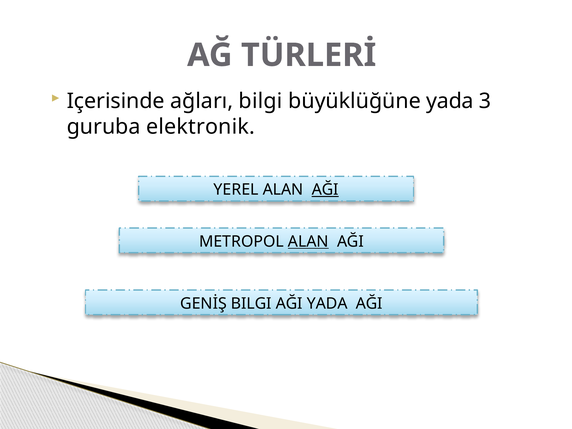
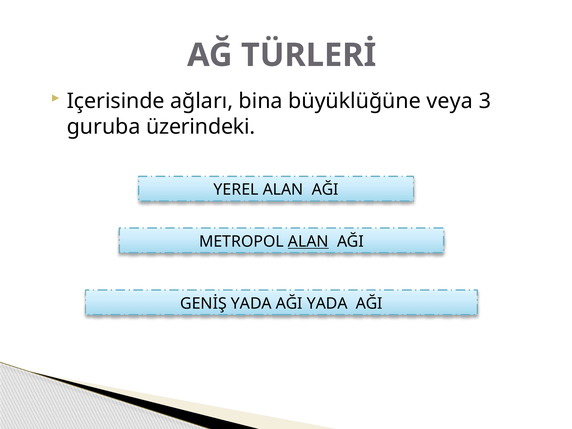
ağları bilgi: bilgi -> bina (261, 101)
büyüklüğüne yada: yada -> veya (450, 101)
elektronik: elektronik -> üzerindeki (201, 127)
AĞI underline: present -> none (325, 190)
GENİŞ BILGI: BILGI -> YADA (251, 303)
